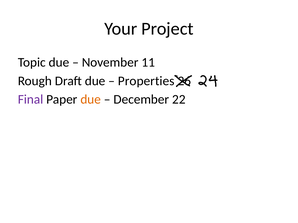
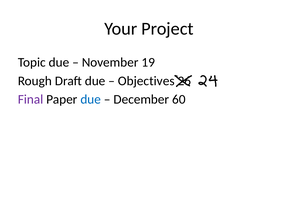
11: 11 -> 19 (148, 63)
Properties: Properties -> Objectives (146, 81)
due colour: orange -> blue (91, 100)
22: 22 -> 60 (179, 100)
